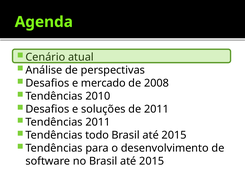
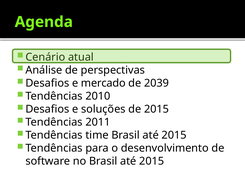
2008: 2008 -> 2039 (157, 83)
de 2011: 2011 -> 2015 (157, 110)
todo: todo -> time (97, 136)
